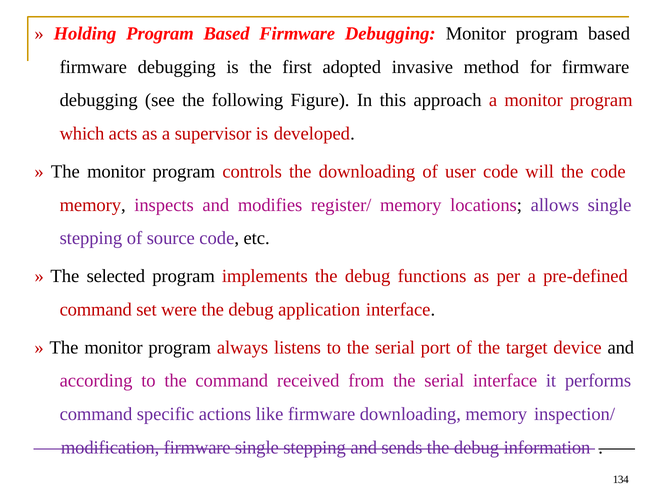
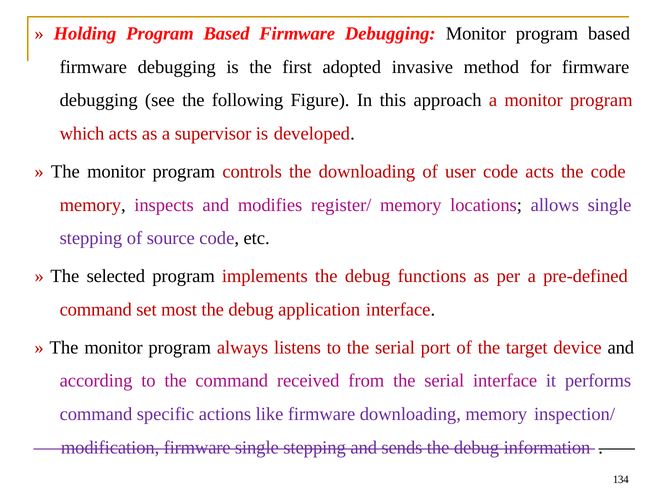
code will: will -> acts (540, 172)
were: were -> most (179, 310)
